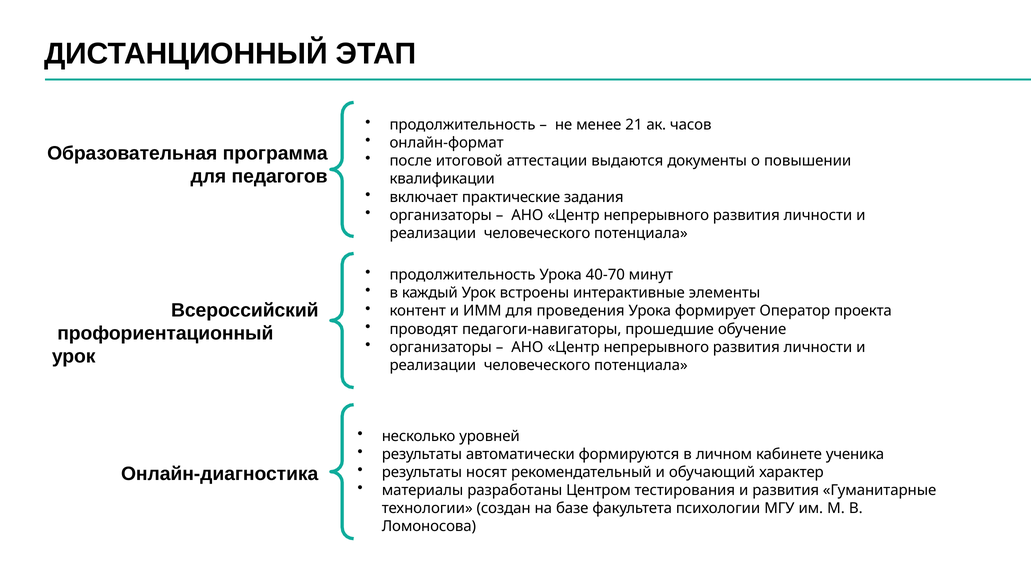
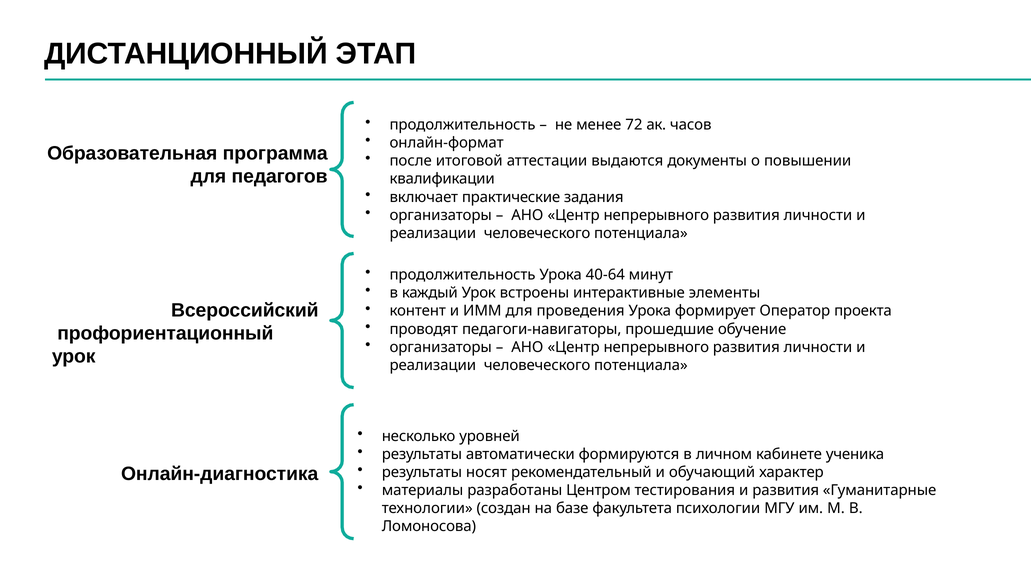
21: 21 -> 72 (634, 125)
40-70: 40-70 -> 40-64 (605, 275)
